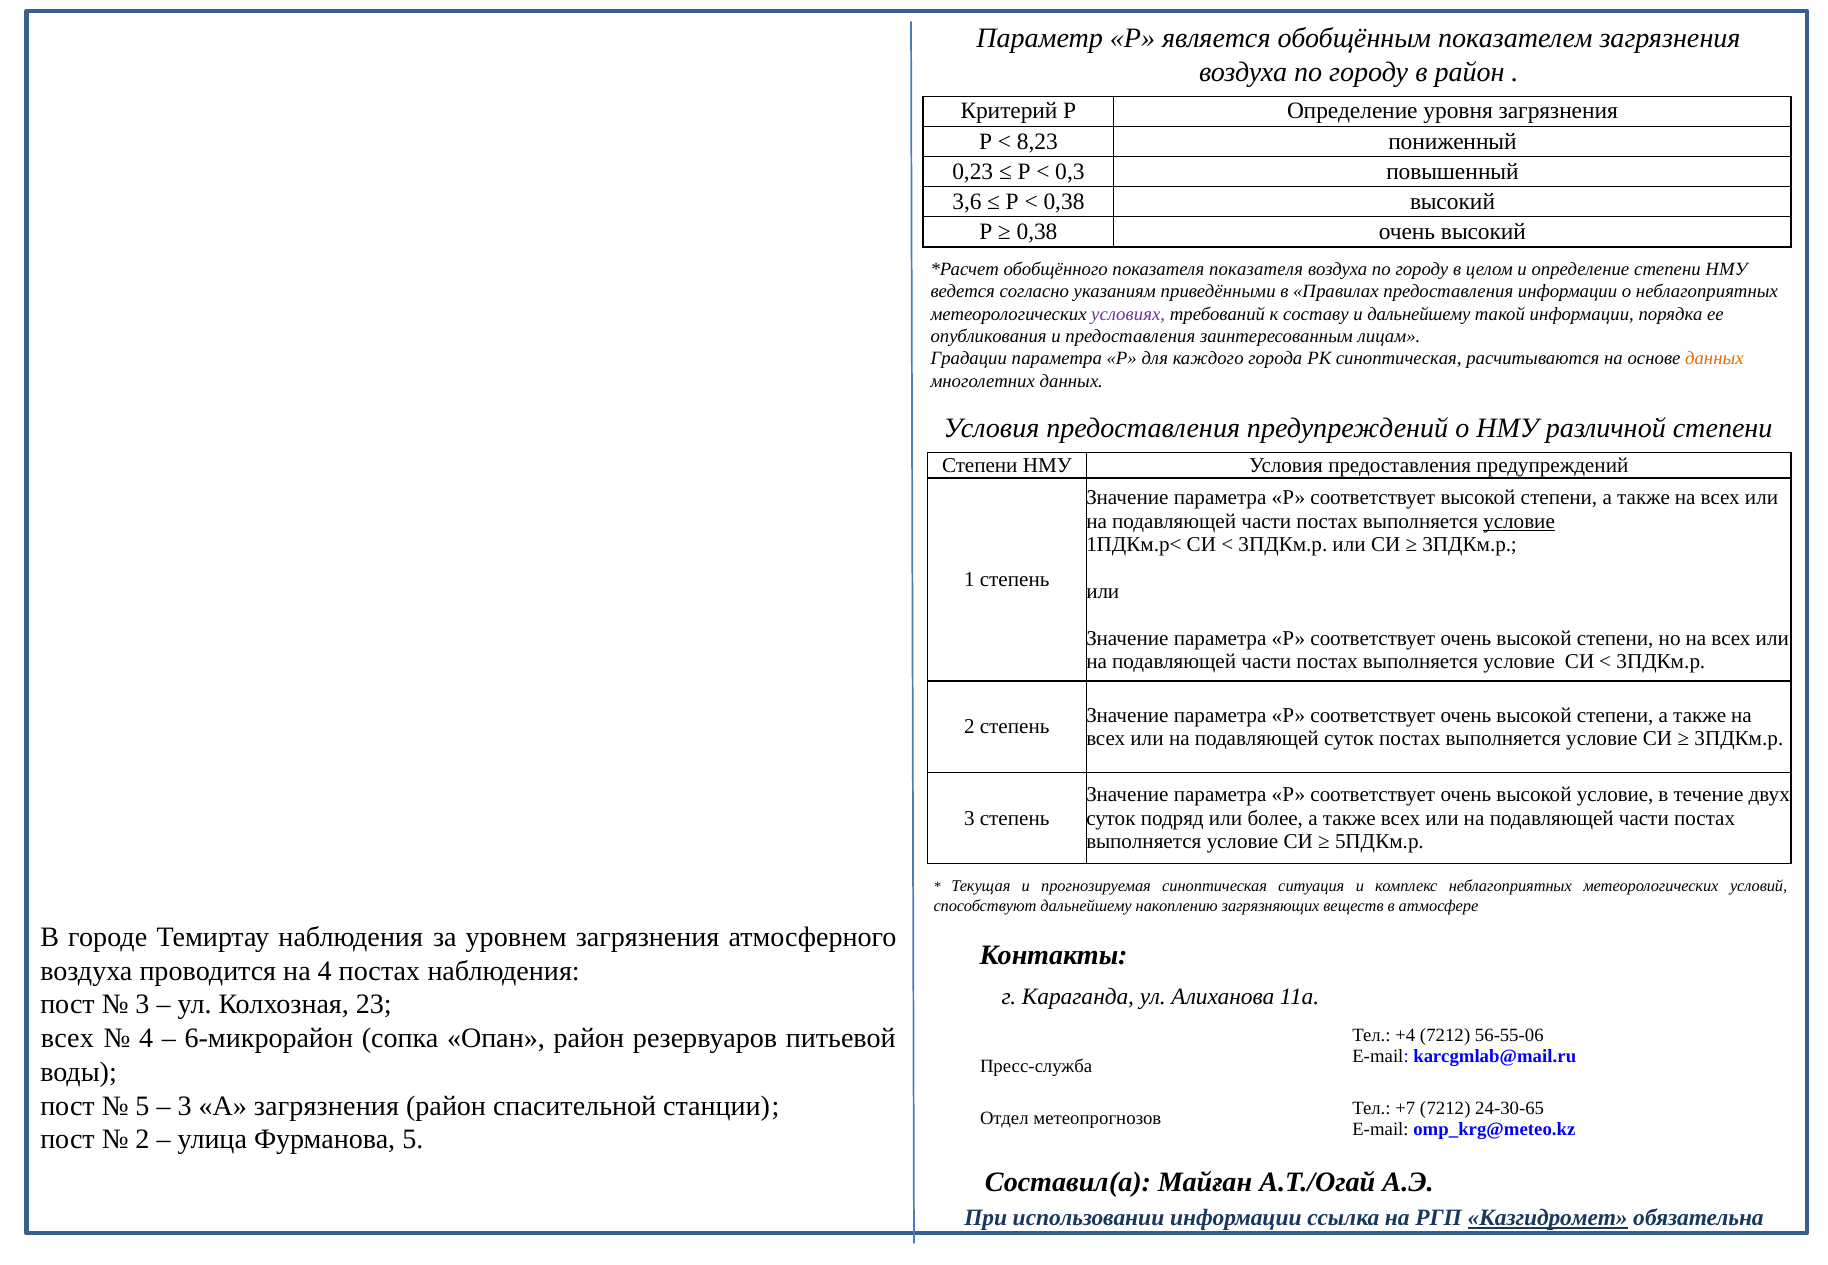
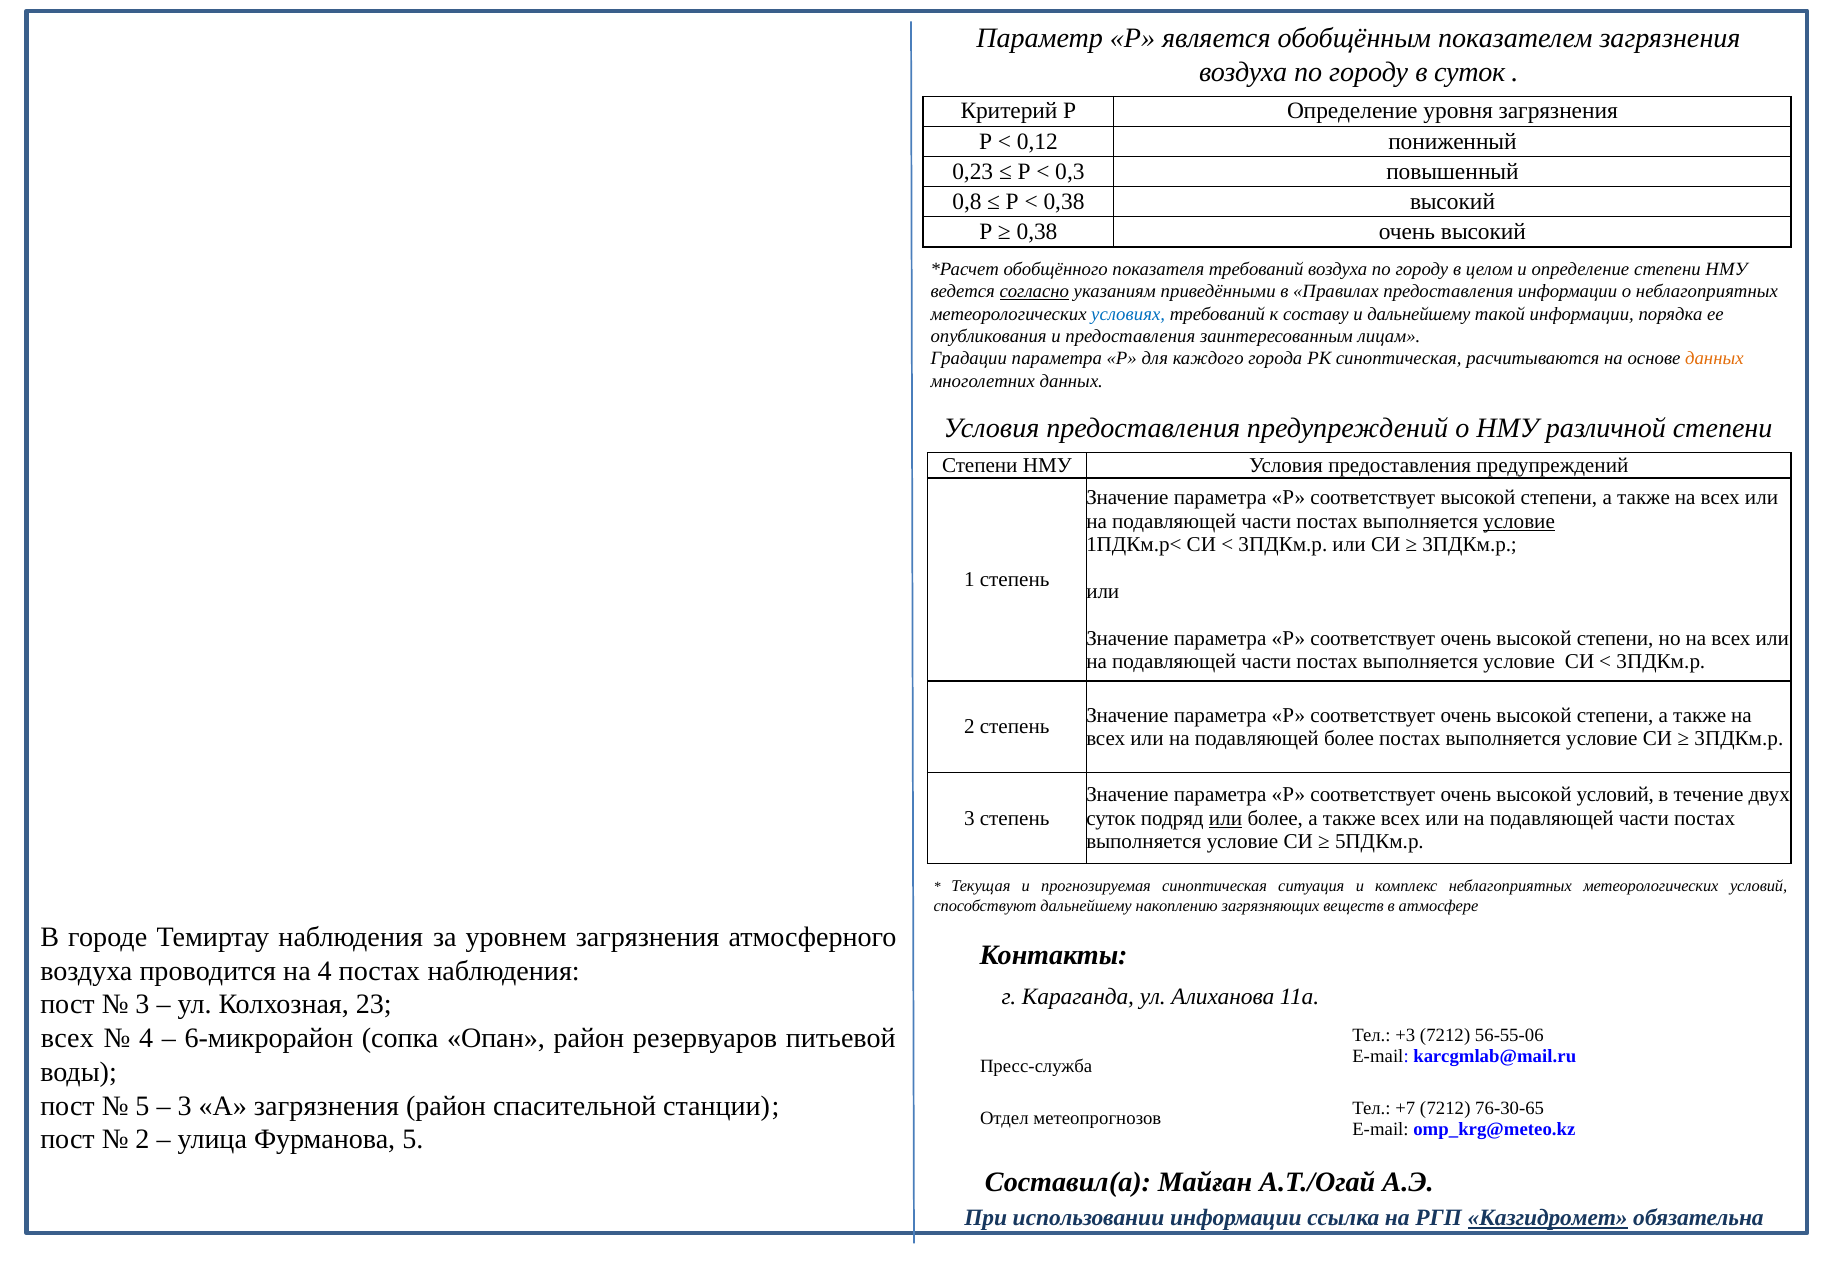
в район: район -> суток (1470, 72)
8,23: 8,23 -> 0,12 (1037, 141)
3,6: 3,6 -> 0,8 (967, 202)
показателя показателя: показателя -> требований (1256, 269)
согласно underline: none -> present (1034, 291)
условиях colour: purple -> blue (1128, 314)
подавляющей суток: суток -> более (1349, 739)
высокой условие: условие -> условий (1615, 795)
или underline: none -> present (1226, 819)
+4: +4 -> +3 (1405, 1036)
24-30-65: 24-30-65 -> 76-30-65 (1510, 1109)
